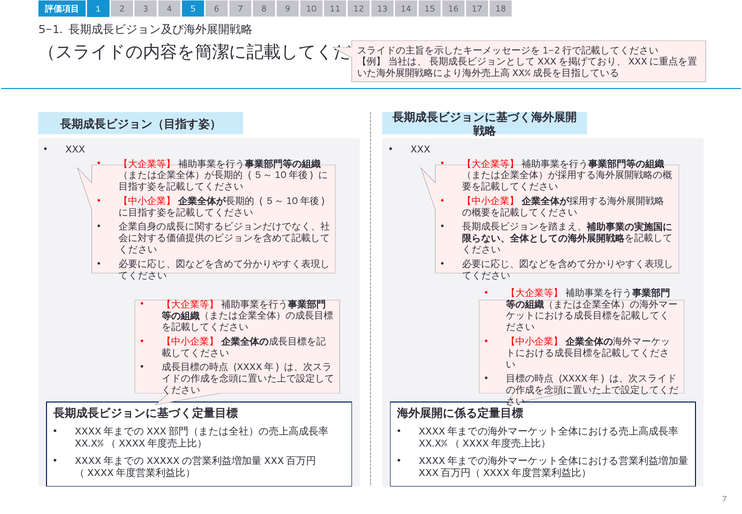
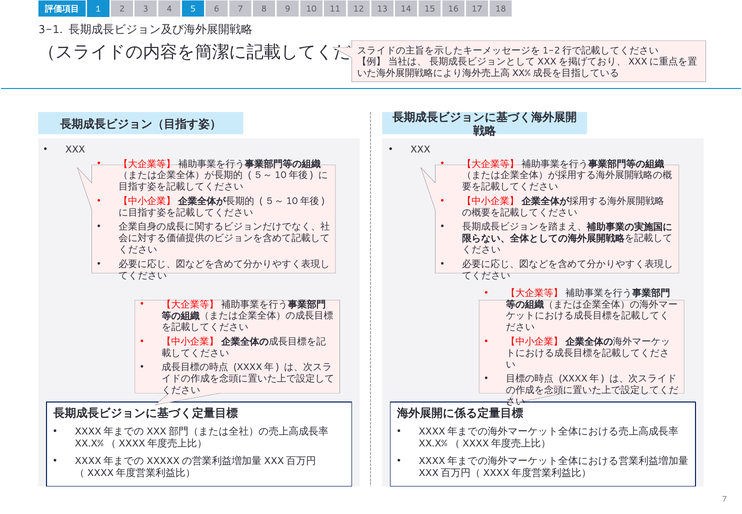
5-1: 5-1 -> 3-1 (51, 29)
